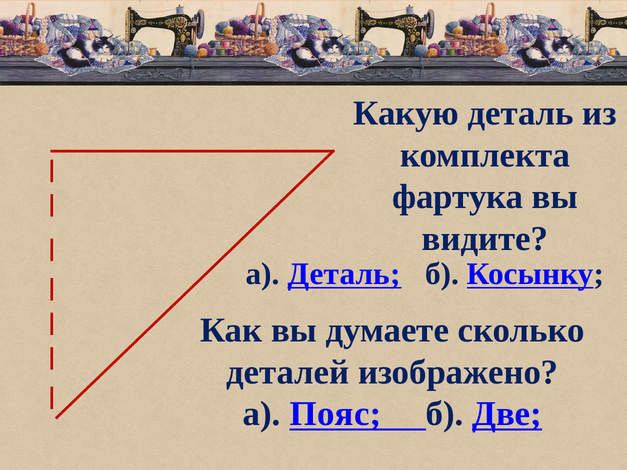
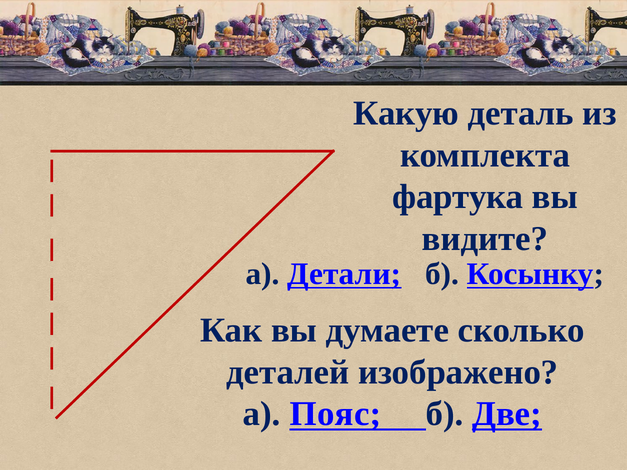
а Деталь: Деталь -> Детали (344, 274)
